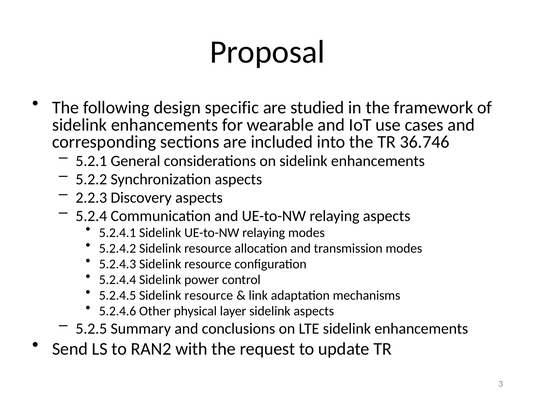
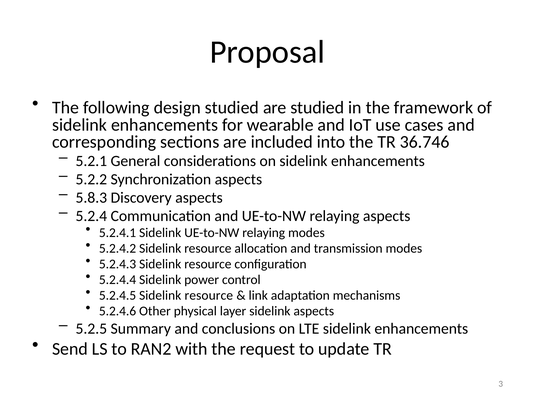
design specific: specific -> studied (232, 108)
2.2.3: 2.2.3 -> 5.8.3 (91, 197)
